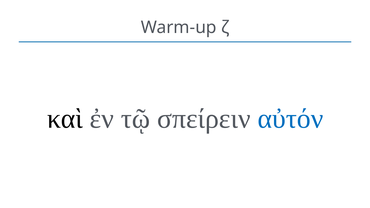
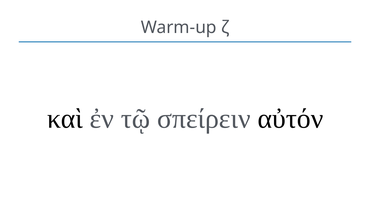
αὐτόν colour: blue -> black (290, 119)
